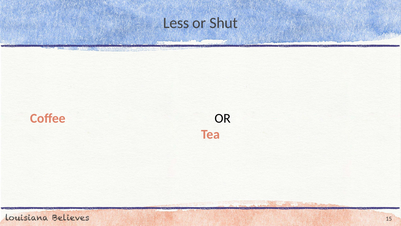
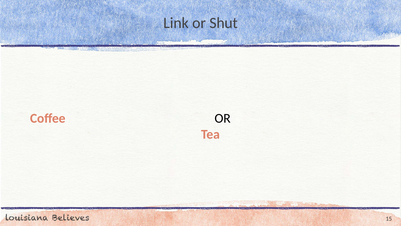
Less: Less -> Link (176, 23)
